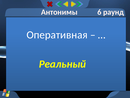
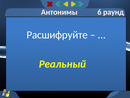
Оперативная: Оперативная -> Расшифруйте (57, 35)
